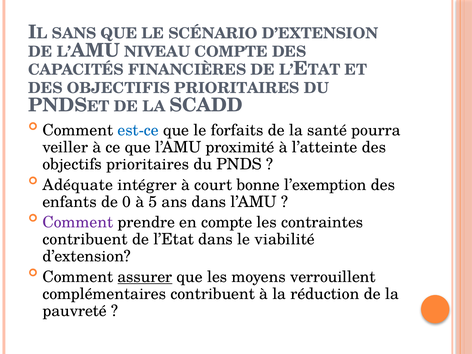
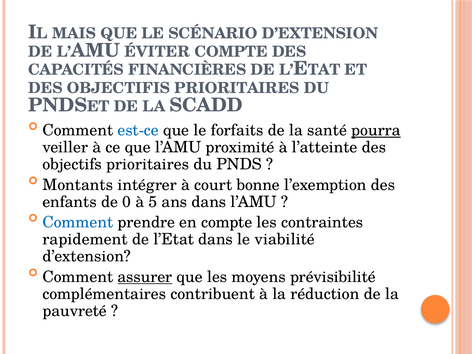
SANS: SANS -> MAIS (74, 33)
NIVEAU: NIVEAU -> ÉVITER (157, 52)
pourra underline: none -> present (376, 130)
Adéquate: Adéquate -> Montants (78, 185)
Comment colour: purple -> blue (78, 222)
contribuent: contribuent -> rapidement (85, 239)
verrouillent: verrouillent -> prévisibilité (333, 277)
